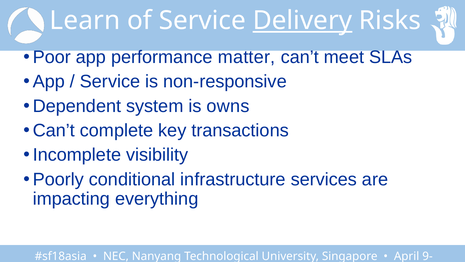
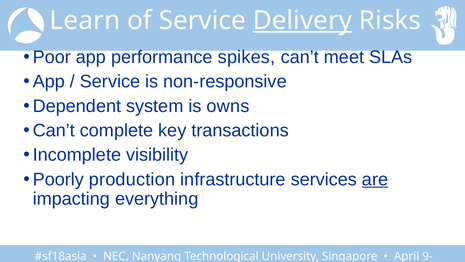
matter: matter -> spikes (247, 57)
conditional: conditional -> production (132, 179)
are underline: none -> present (375, 179)
